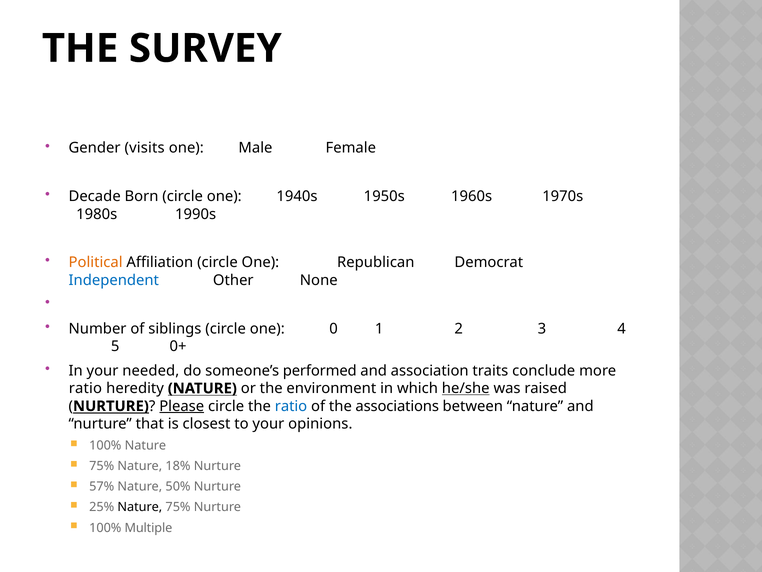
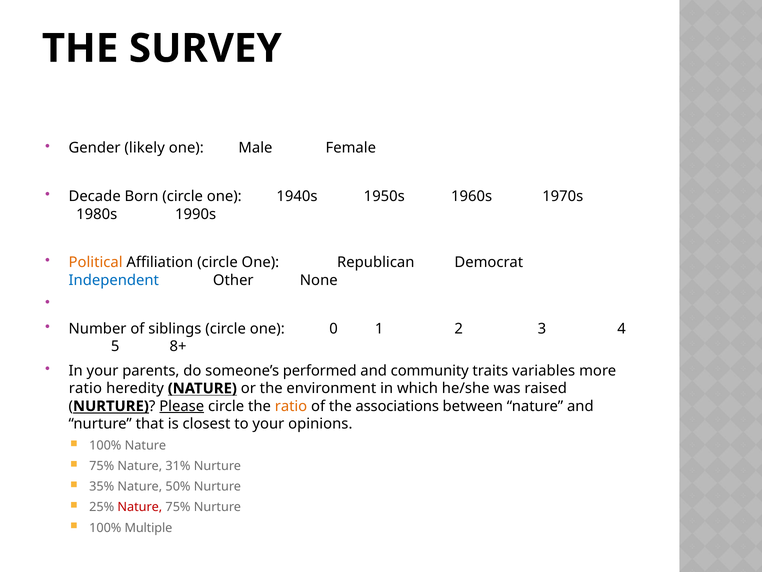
visits: visits -> likely (145, 148)
0+: 0+ -> 8+ (178, 346)
needed: needed -> parents (151, 370)
association: association -> community (430, 370)
conclude: conclude -> variables (544, 370)
he/she underline: present -> none (466, 388)
ratio colour: blue -> orange (291, 406)
18%: 18% -> 31% (178, 466)
57%: 57% -> 35% (102, 486)
Nature colour: black -> red (140, 507)
